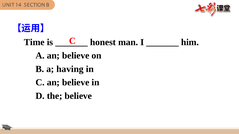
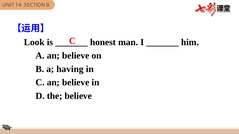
Time: Time -> Look (34, 42)
